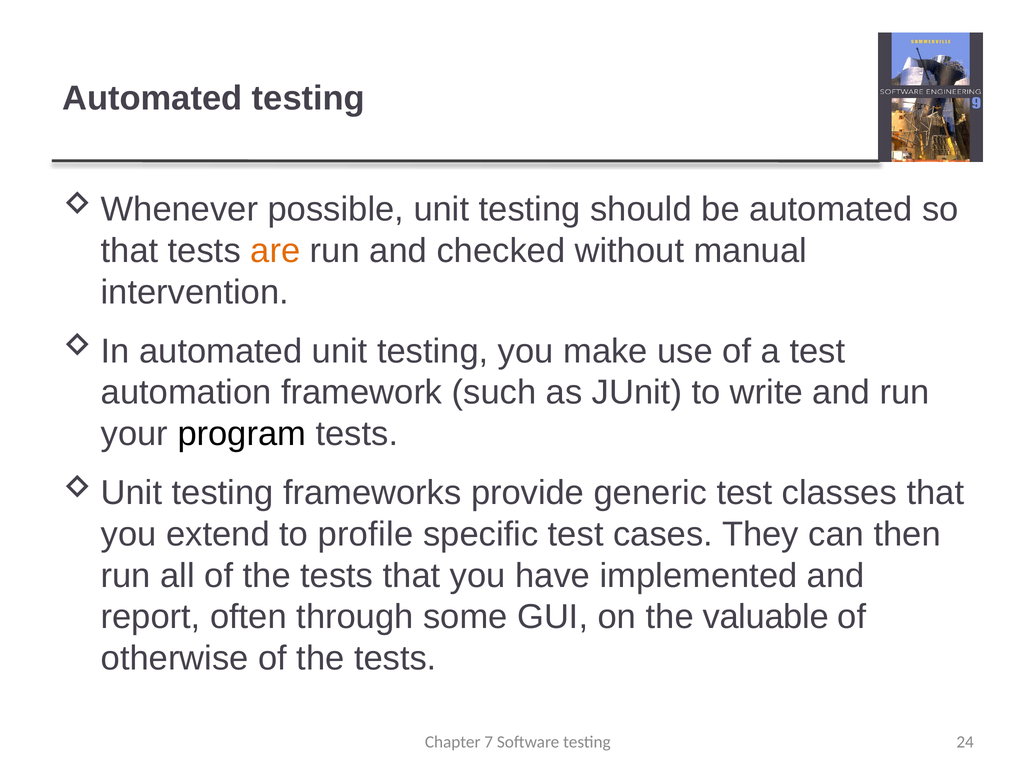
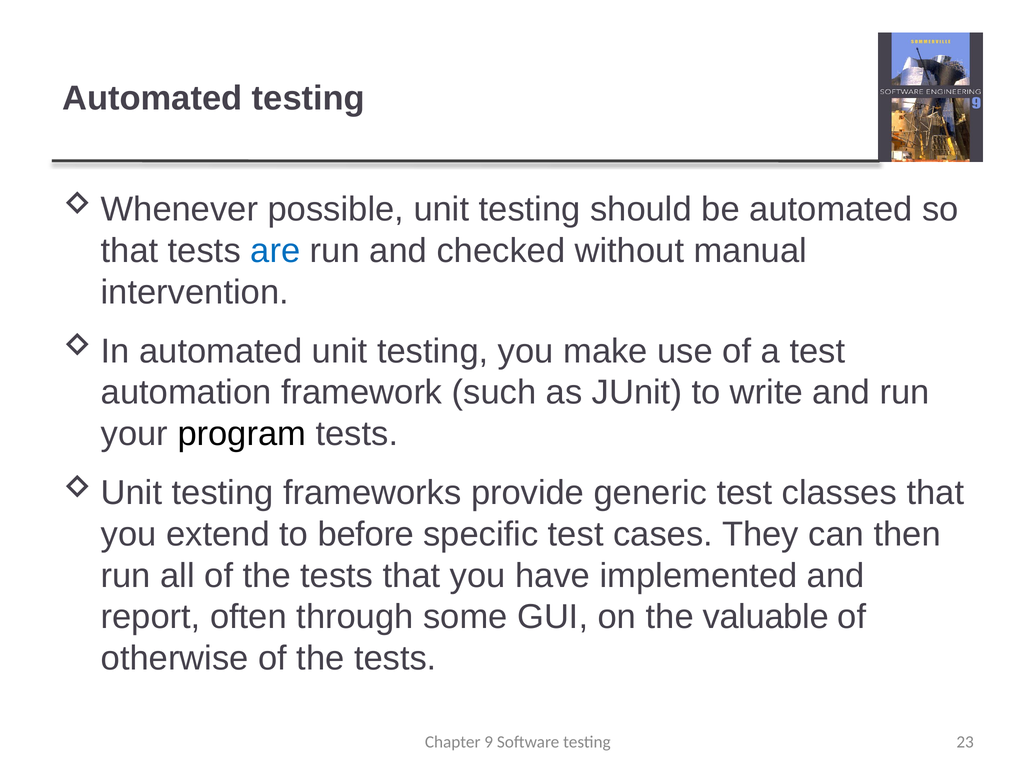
are colour: orange -> blue (275, 251)
profile: profile -> before (366, 534)
7: 7 -> 9 (489, 742)
24: 24 -> 23 (965, 742)
